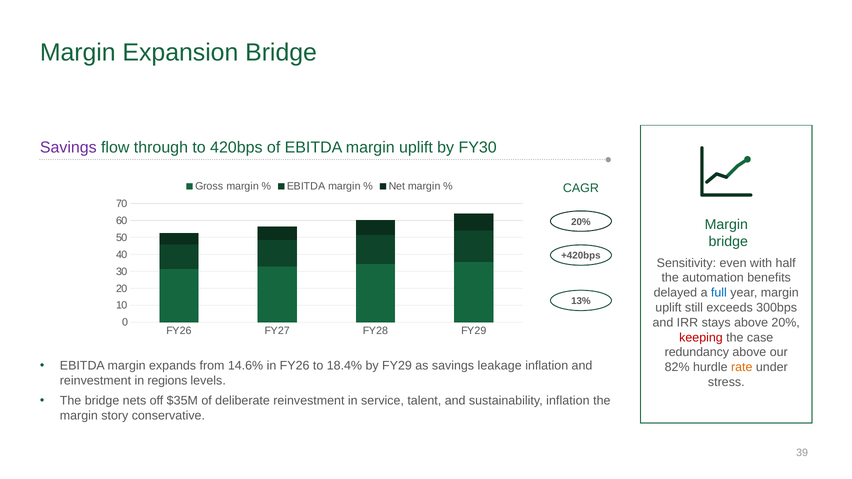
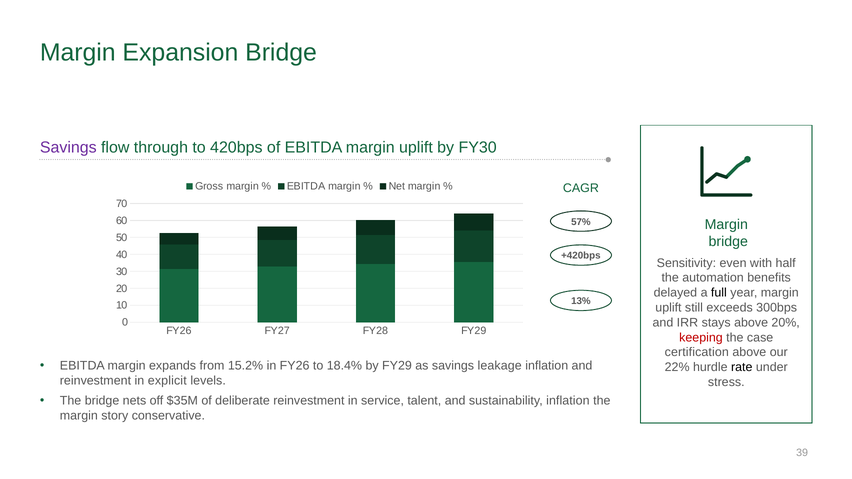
20%: 20% -> 57% (581, 222)
full colour: blue -> black (719, 293)
redundancy: redundancy -> certification (697, 353)
14.6%: 14.6% -> 15.2% (246, 366)
82%: 82% -> 22% (677, 367)
rate colour: orange -> black (742, 367)
regions: regions -> explicit (167, 381)
